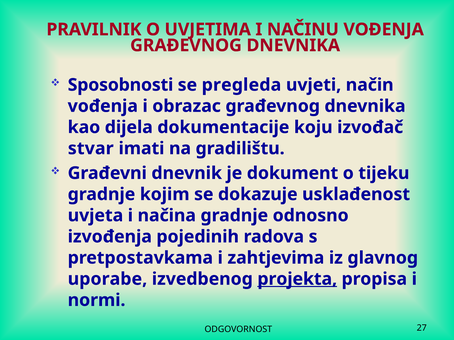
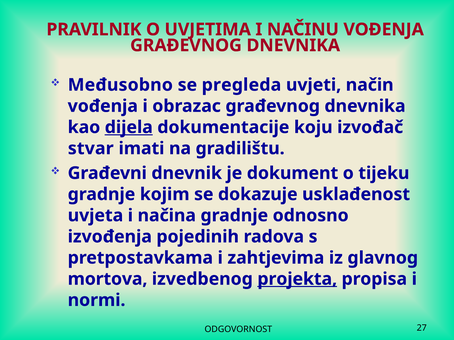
Sposobnosti: Sposobnosti -> Međusobno (120, 85)
dijela underline: none -> present (129, 127)
uporabe: uporabe -> mortova (108, 279)
